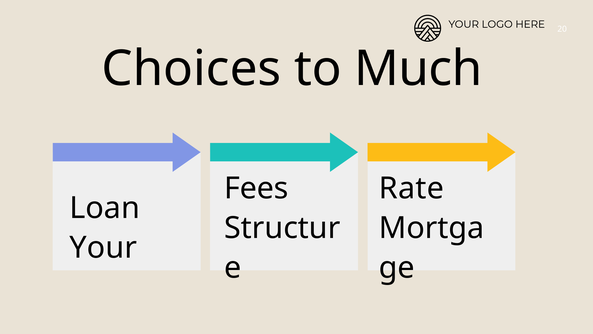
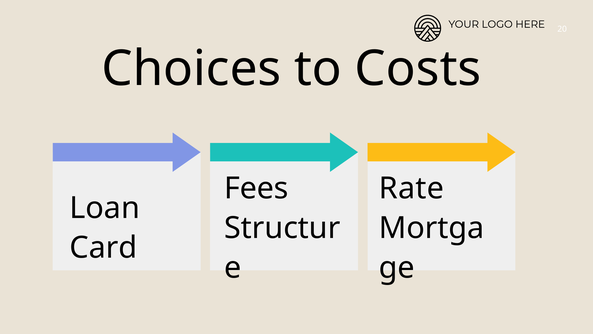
Much: Much -> Costs (418, 69)
Your: Your -> Card (103, 248)
